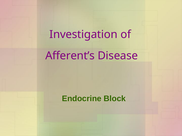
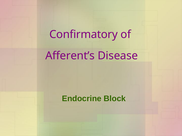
Investigation: Investigation -> Confirmatory (84, 34)
